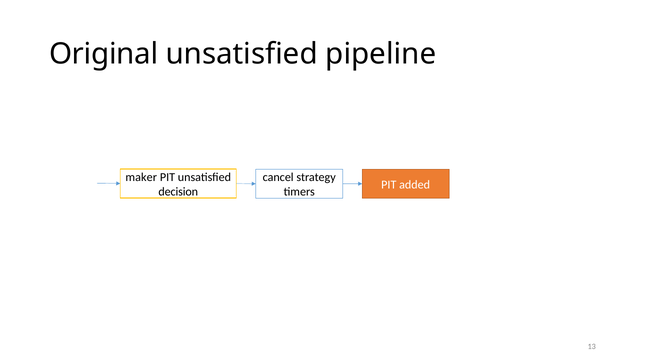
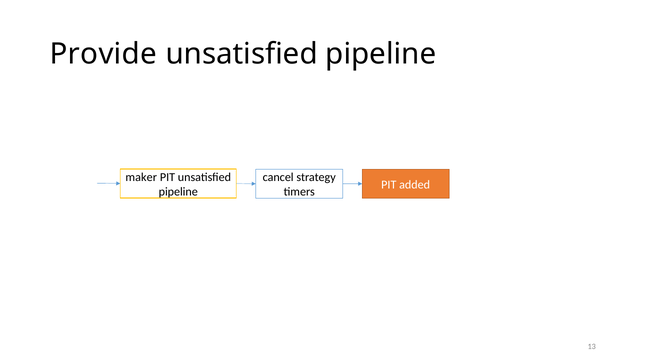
Original: Original -> Provide (103, 54)
decision: decision -> pipeline (178, 191)
